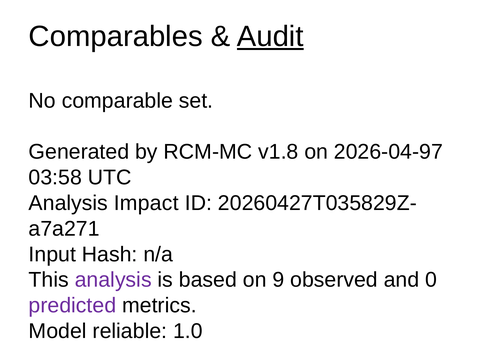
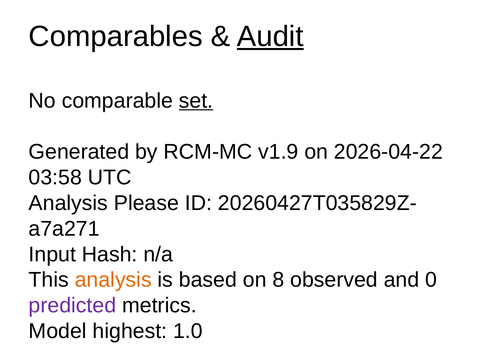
set underline: none -> present (196, 100)
v1.8: v1.8 -> v1.9 (278, 152)
2026-04-97: 2026-04-97 -> 2026-04-22 (388, 152)
Impact: Impact -> Please (146, 203)
analysis colour: purple -> orange (113, 279)
9: 9 -> 8 (278, 279)
reliable: reliable -> highest (130, 330)
